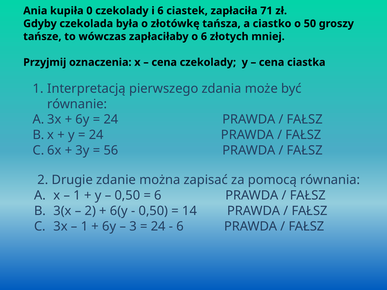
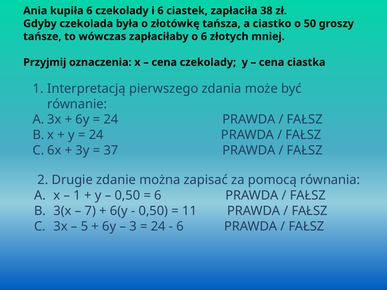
kupiła 0: 0 -> 6 (89, 11)
71: 71 -> 38 (266, 11)
56: 56 -> 37 (111, 151)
2: 2 -> 7 (90, 211)
14: 14 -> 11 (190, 211)
1: 1 -> 5 (84, 226)
